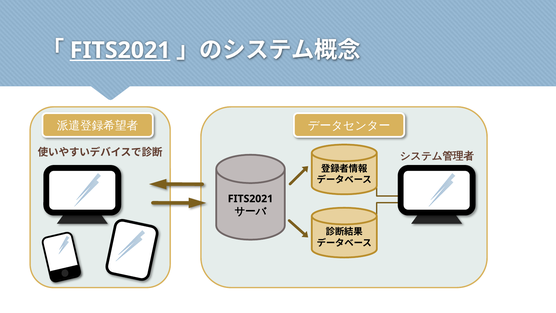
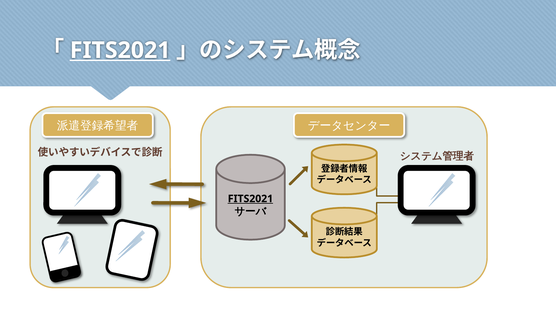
FITS2021 underline: none -> present (250, 199)
